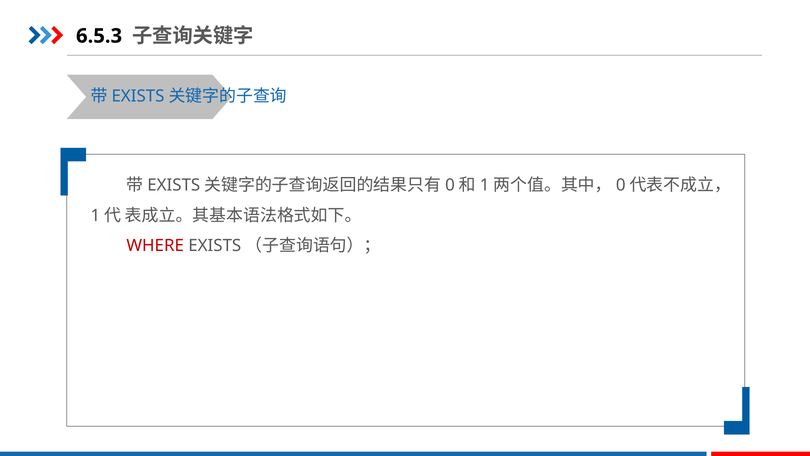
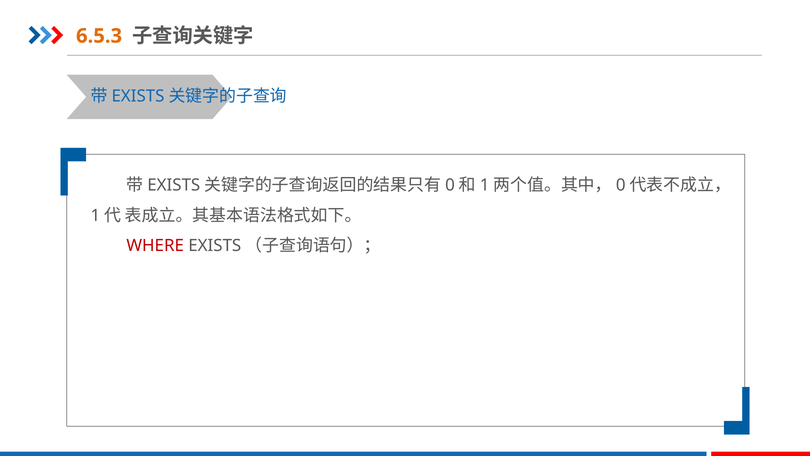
6.5.3 colour: black -> orange (99, 36)
